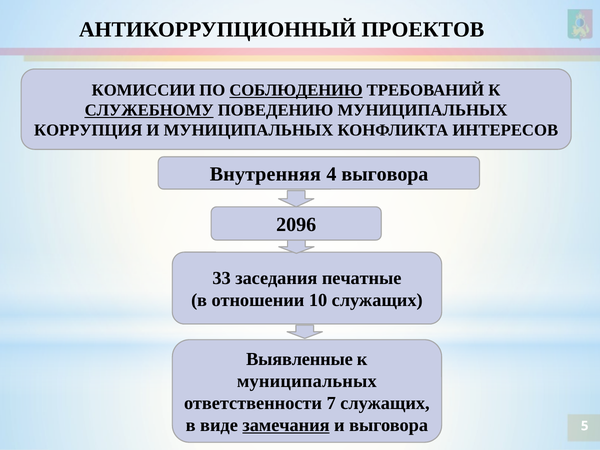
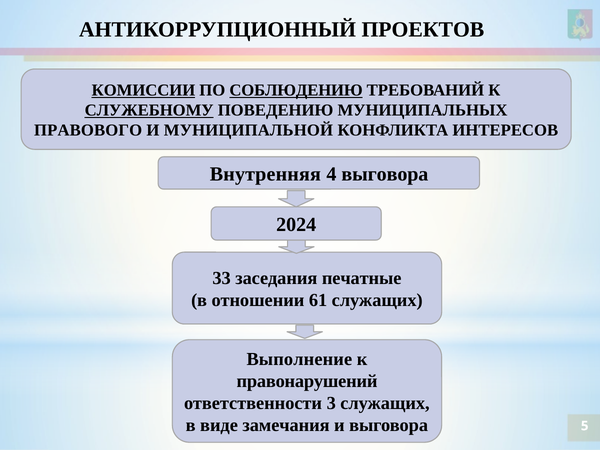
КОМИССИИ underline: none -> present (143, 90)
КОРРУПЦИЯ: КОРРУПЦИЯ -> ПРАВОВОГО (88, 130)
И МУНИЦИПАЛЬНЫХ: МУНИЦИПАЛЬНЫХ -> МУНИЦИПАЛЬНОЙ (248, 130)
2096: 2096 -> 2024 (296, 225)
10: 10 -> 61 (318, 300)
Выявленные: Выявленные -> Выполнение (299, 359)
муниципальных: муниципальных -> правонарушений (307, 381)
7: 7 -> 3 (331, 403)
замечания underline: present -> none (286, 425)
